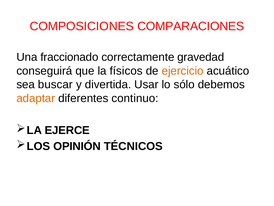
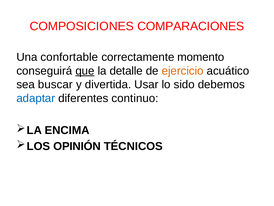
fraccionado: fraccionado -> confortable (69, 57)
gravedad: gravedad -> momento (201, 57)
que underline: none -> present (85, 71)
físicos: físicos -> detalle (126, 71)
sólo: sólo -> sido (184, 84)
adaptar colour: orange -> blue (36, 98)
EJERCE: EJERCE -> ENCIMA (67, 130)
